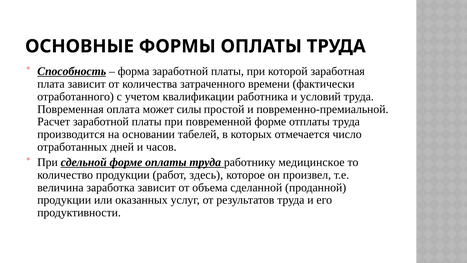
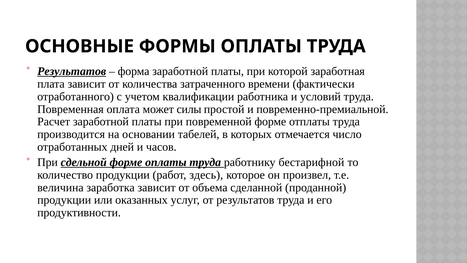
Способность: Способность -> Результатов (72, 71)
медицинское: медицинское -> бестарифной (311, 162)
